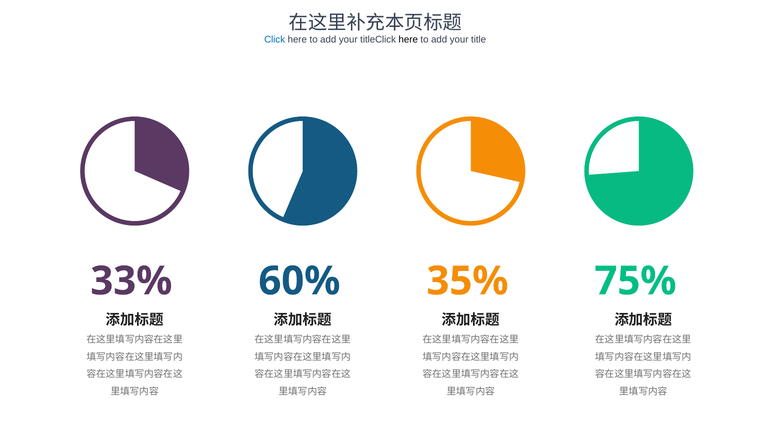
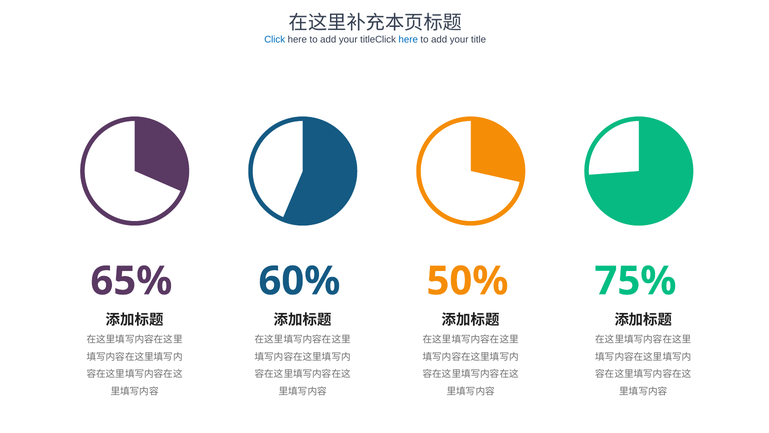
here colour: black -> blue (408, 40)
33%: 33% -> 65% (131, 281)
35%: 35% -> 50% (467, 281)
